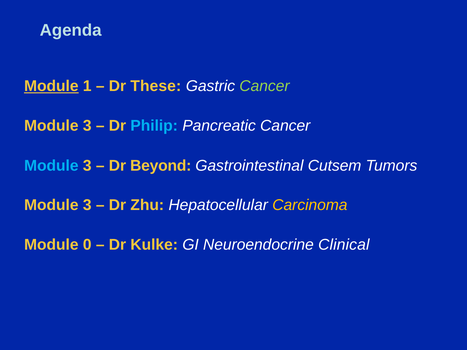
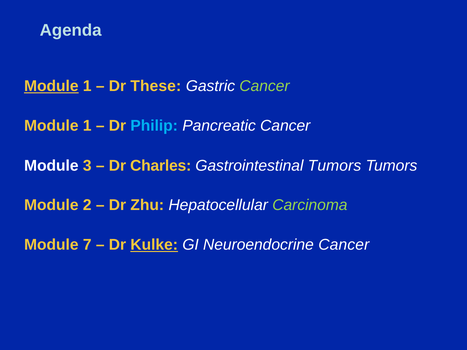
3: 3 -> 1 (87, 126)
Module colour: light blue -> white (51, 166)
Beyond: Beyond -> Charles (161, 166)
Gastrointestinal Cutsem: Cutsem -> Tumors (335, 166)
3: 3 -> 2 (87, 205)
Carcinoma colour: yellow -> light green (310, 205)
0: 0 -> 7 (87, 245)
Kulke underline: none -> present (154, 245)
Neuroendocrine Clinical: Clinical -> Cancer (344, 245)
